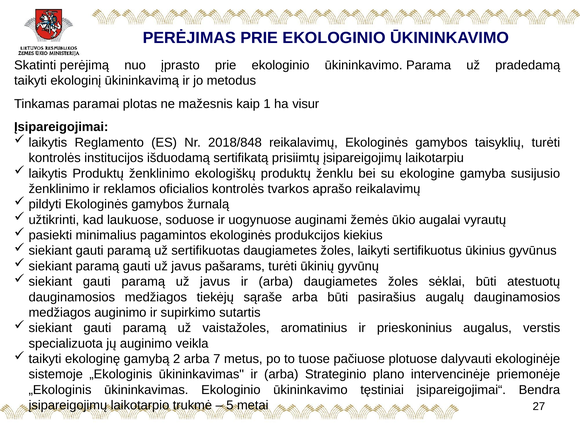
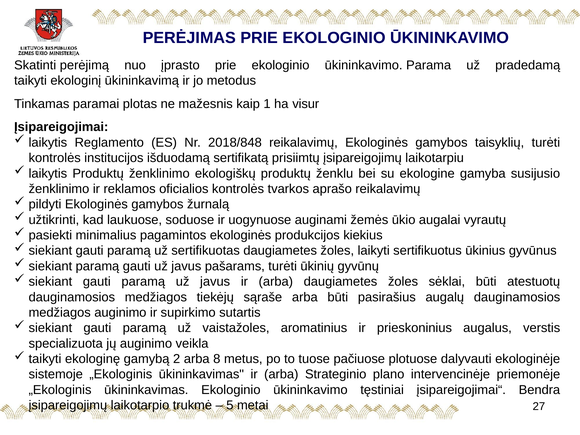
7: 7 -> 8 (217, 359)
